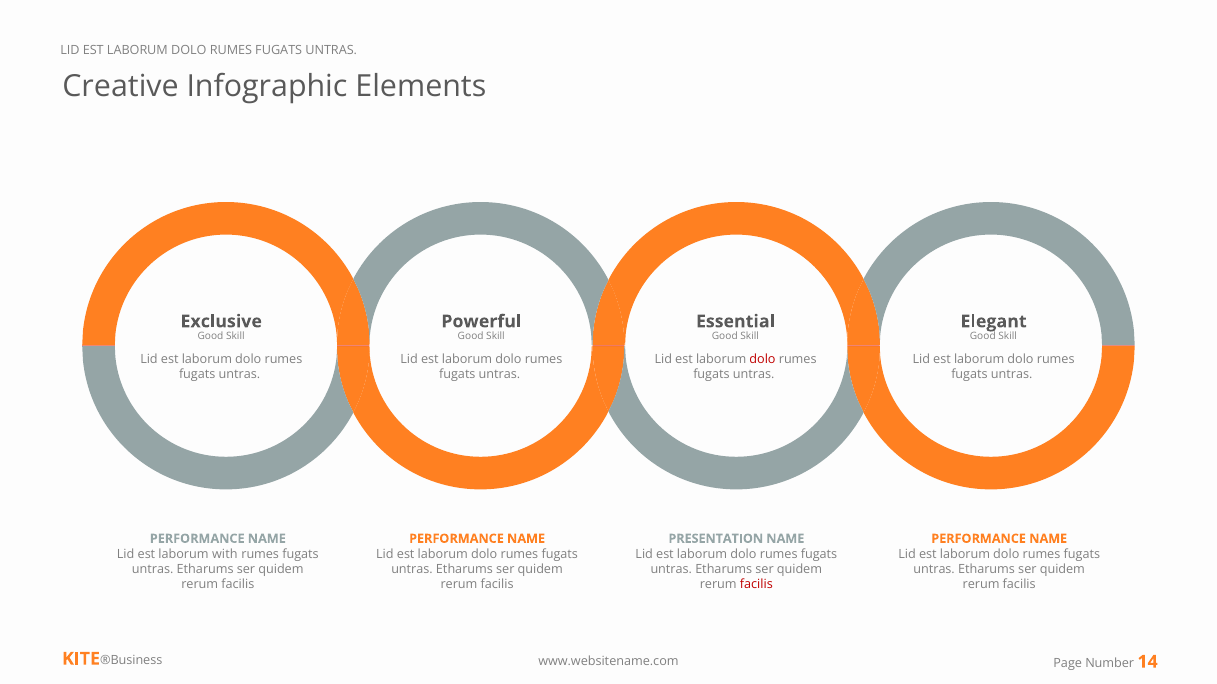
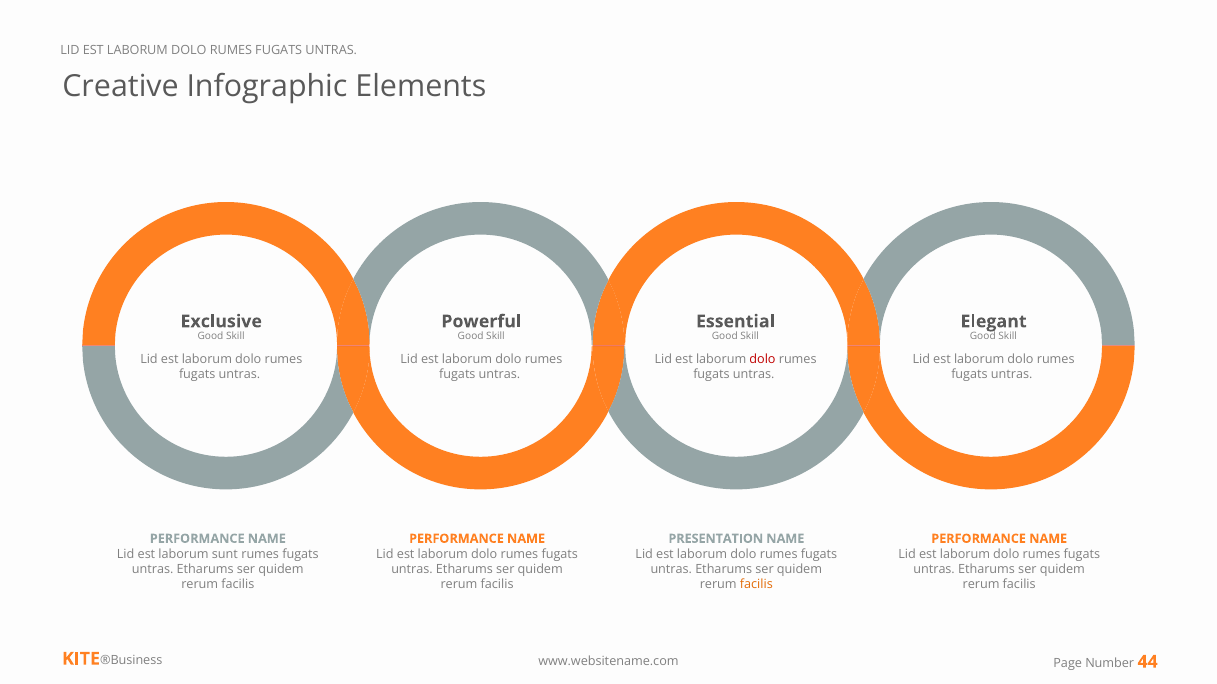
with: with -> sunt (225, 554)
facilis colour: red -> orange (756, 585)
14: 14 -> 44 (1148, 662)
